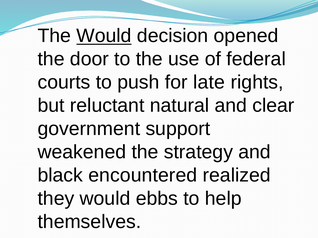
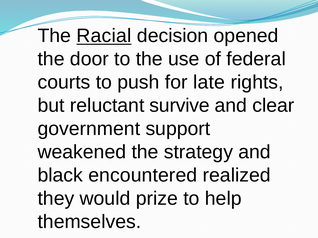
The Would: Would -> Racial (104, 36)
natural: natural -> survive (180, 106)
ebbs: ebbs -> prize (157, 199)
